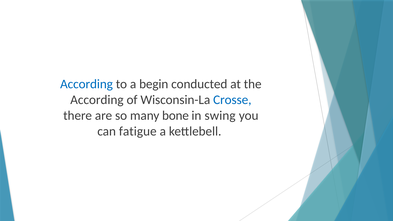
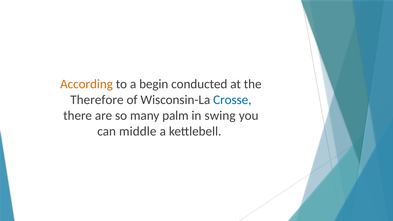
According colour: blue -> orange (87, 84)
According: According -> Therefore (97, 100)
bone: bone -> palm (175, 116)
fatigue: fatigue -> middle (138, 131)
